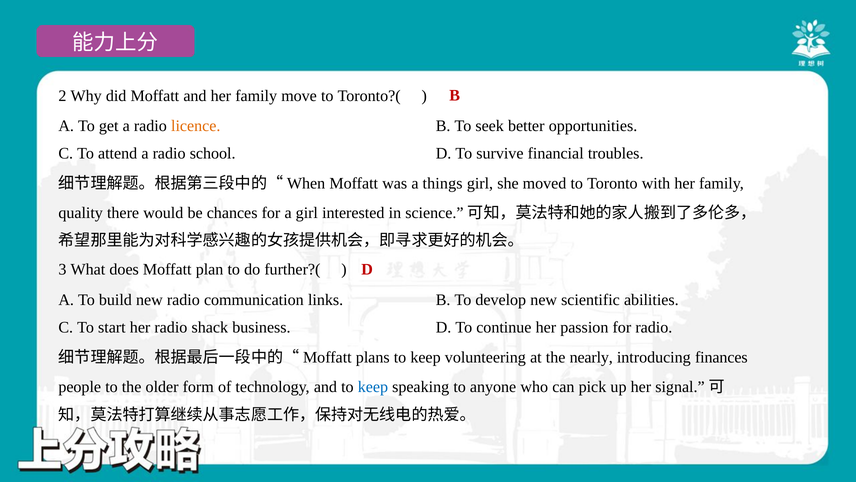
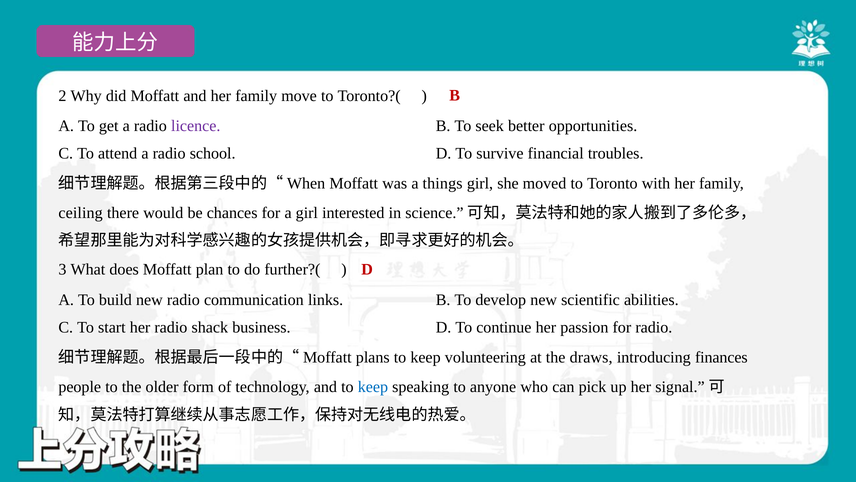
licence colour: orange -> purple (196, 126)
quality: quality -> ceiling (81, 213)
nearly: nearly -> draws (591, 357)
